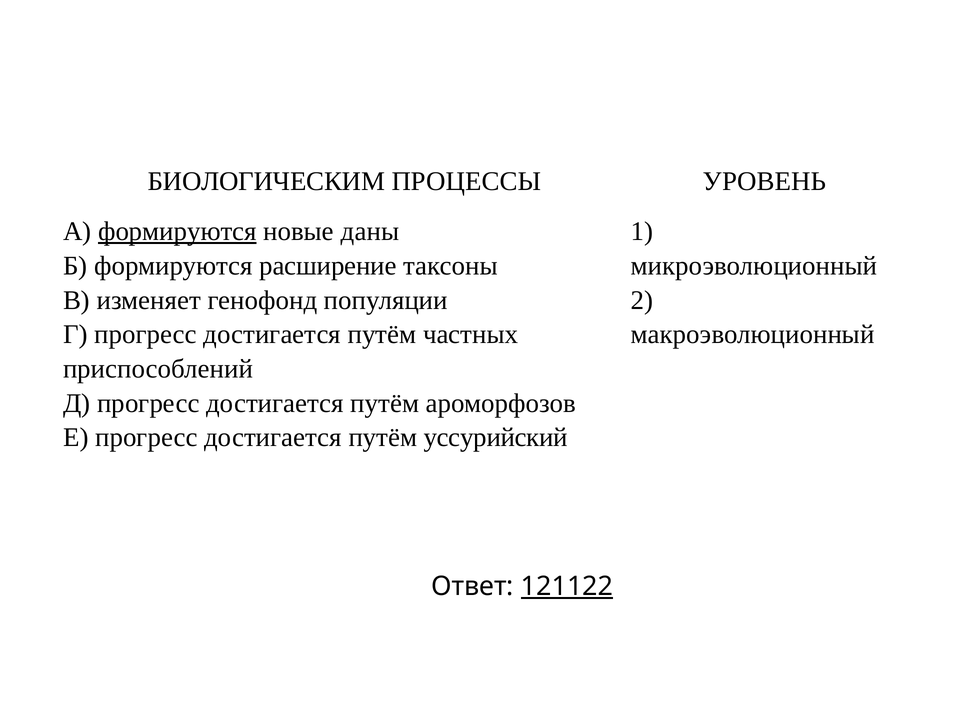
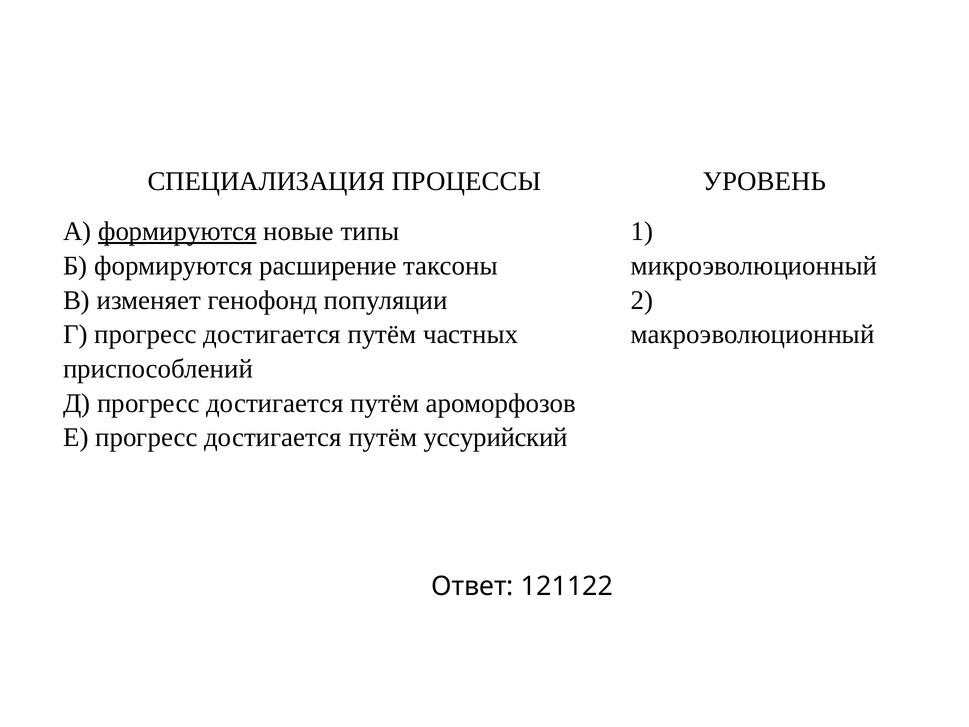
БИОЛОГИЧЕСКИМ: БИОЛОГИЧЕСКИМ -> СПЕЦИАЛИЗАЦИЯ (266, 181)
даны: даны -> типы (370, 231)
121122 underline: present -> none (567, 586)
